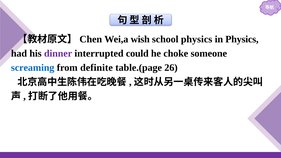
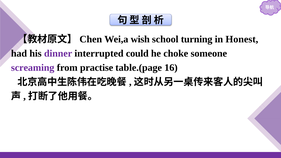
school physics: physics -> turning (197, 39)
in Physics: Physics -> Honest (242, 39)
screaming colour: blue -> purple (33, 68)
definite: definite -> practise (97, 68)
26: 26 -> 16 (171, 68)
